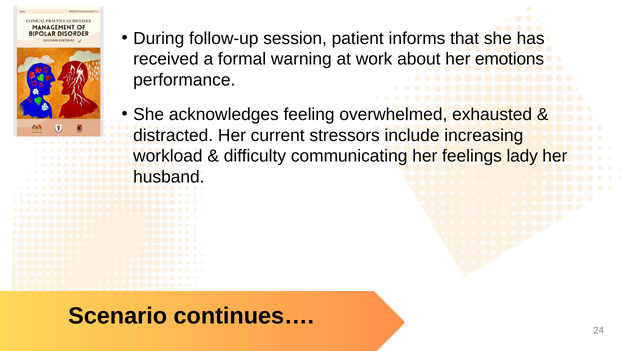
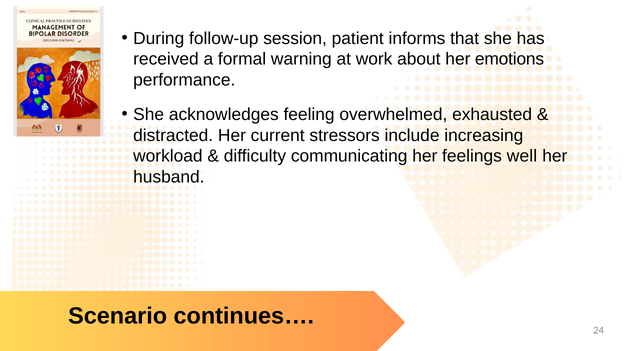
lady: lady -> well (522, 156)
